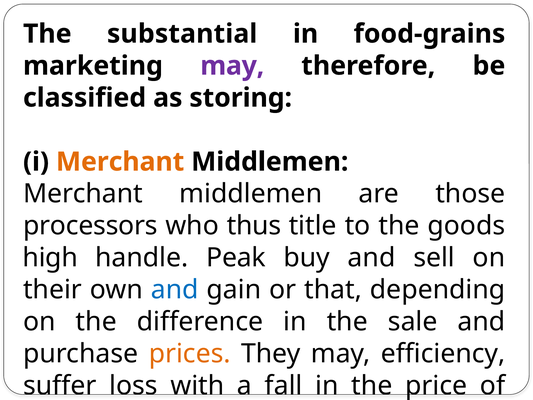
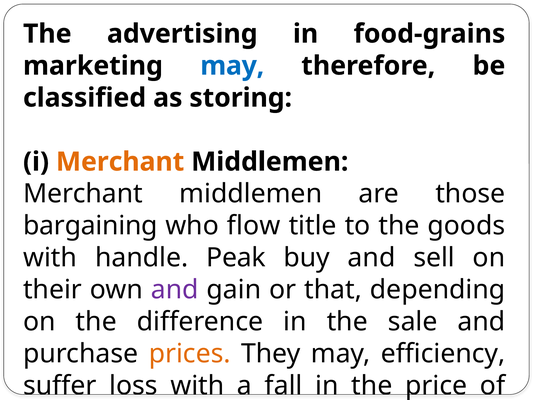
substantial: substantial -> advertising (182, 34)
may colour: purple -> blue (232, 66)
processors: processors -> bargaining (90, 226)
thus: thus -> flow (254, 226)
high: high -> with (50, 258)
and colour: blue -> purple (175, 290)
